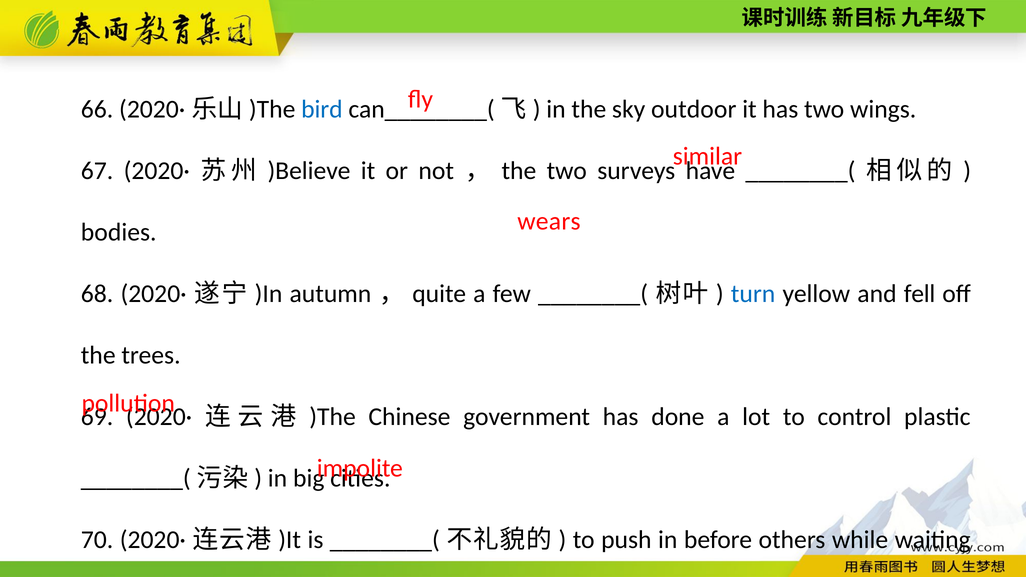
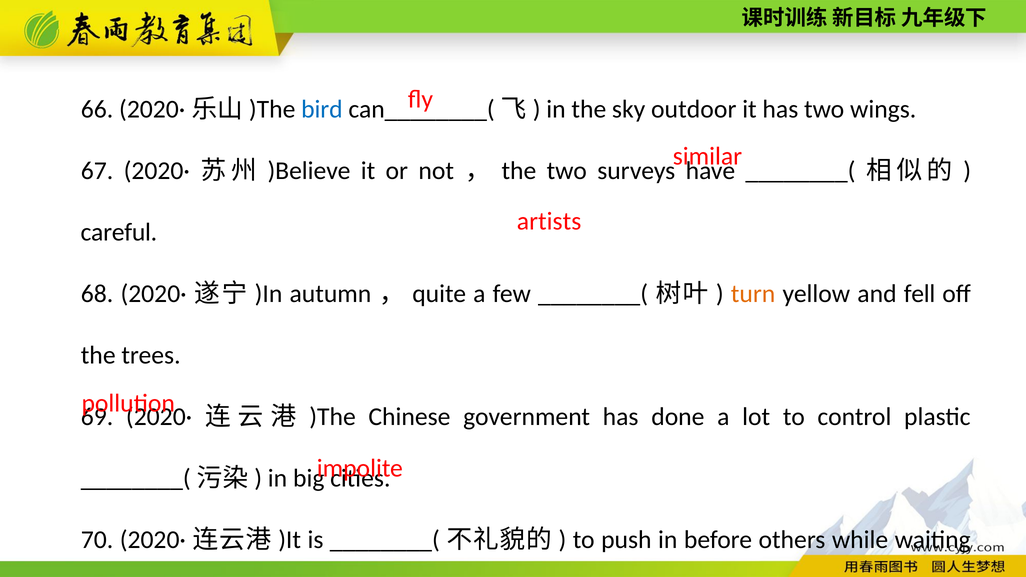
wears: wears -> artists (549, 221)
bodies: bodies -> careful (119, 232)
turn colour: blue -> orange (753, 294)
